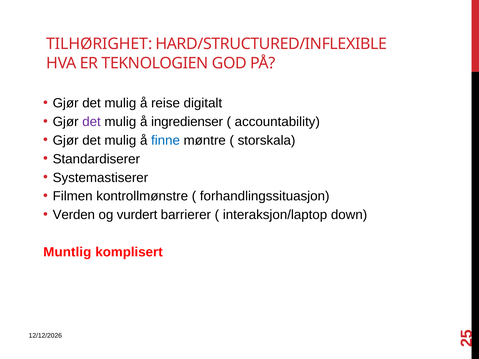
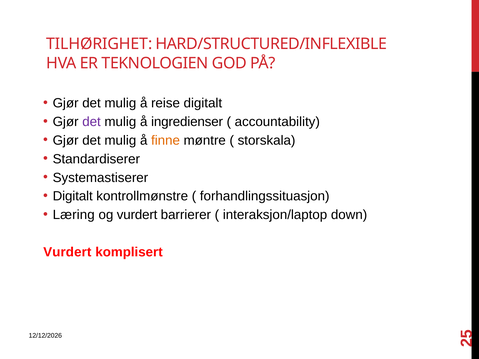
finne colour: blue -> orange (166, 140)
Filmen: Filmen -> Digitalt (73, 196)
Verden: Verden -> Læring (74, 215)
Muntlig: Muntlig -> Vurdert (67, 252)
